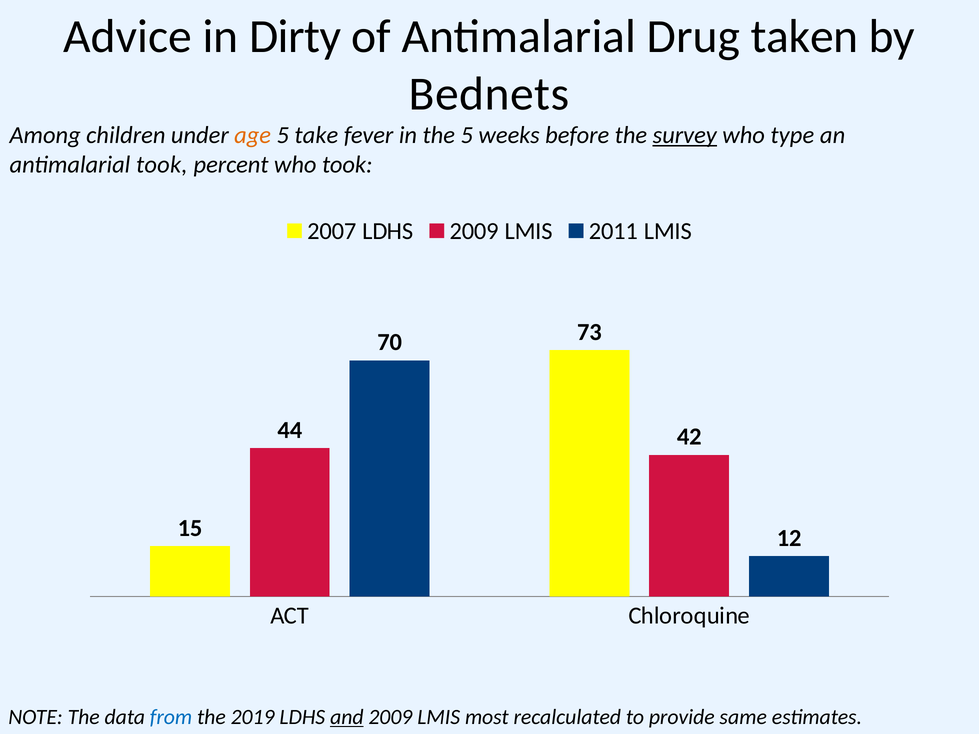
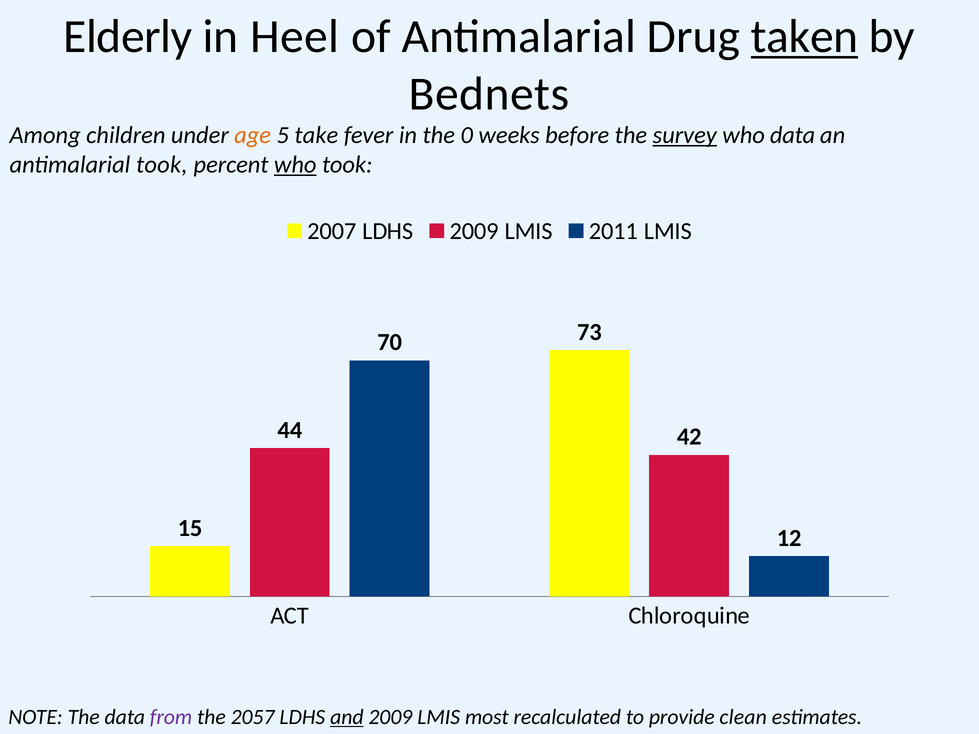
Advice: Advice -> Elderly (128, 37)
Dirty: Dirty -> Heel (295, 37)
taken underline: none -> present (805, 37)
the 5: 5 -> 0 (467, 135)
who type: type -> data (793, 135)
who underline: none -> present (295, 165)
from colour: blue -> purple (171, 717)
2019: 2019 -> 2057 (253, 717)
same: same -> clean (743, 717)
